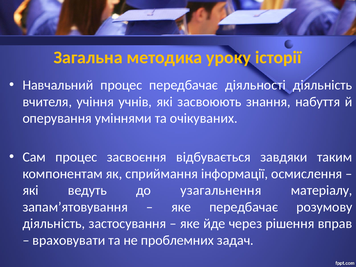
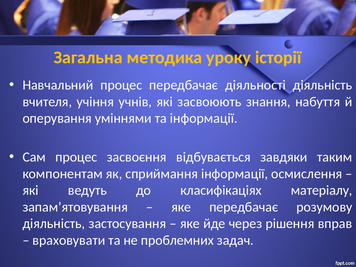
та очікуваних: очікуваних -> інформації (204, 118)
узагальнення: узагальнення -> класифікаціях (221, 190)
